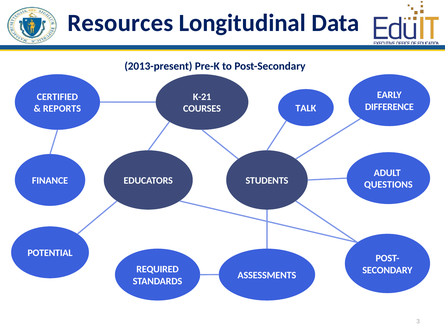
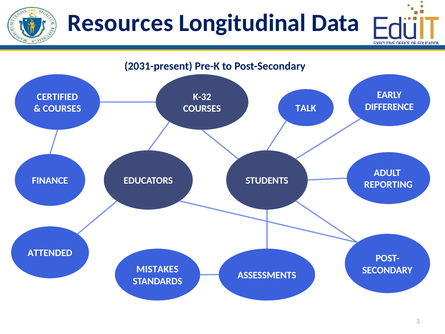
2013-present: 2013-present -> 2031-present (158, 66)
K-21: K-21 -> K-32 (202, 97)
REPORTS: REPORTS -> COURSES (62, 109)
QUESTIONS: QUESTIONS -> REPORTING (388, 185)
POTENTIAL: POTENTIAL -> ATTENDED (50, 253)
REQUIRED: REQUIRED -> MISTAKES (157, 269)
